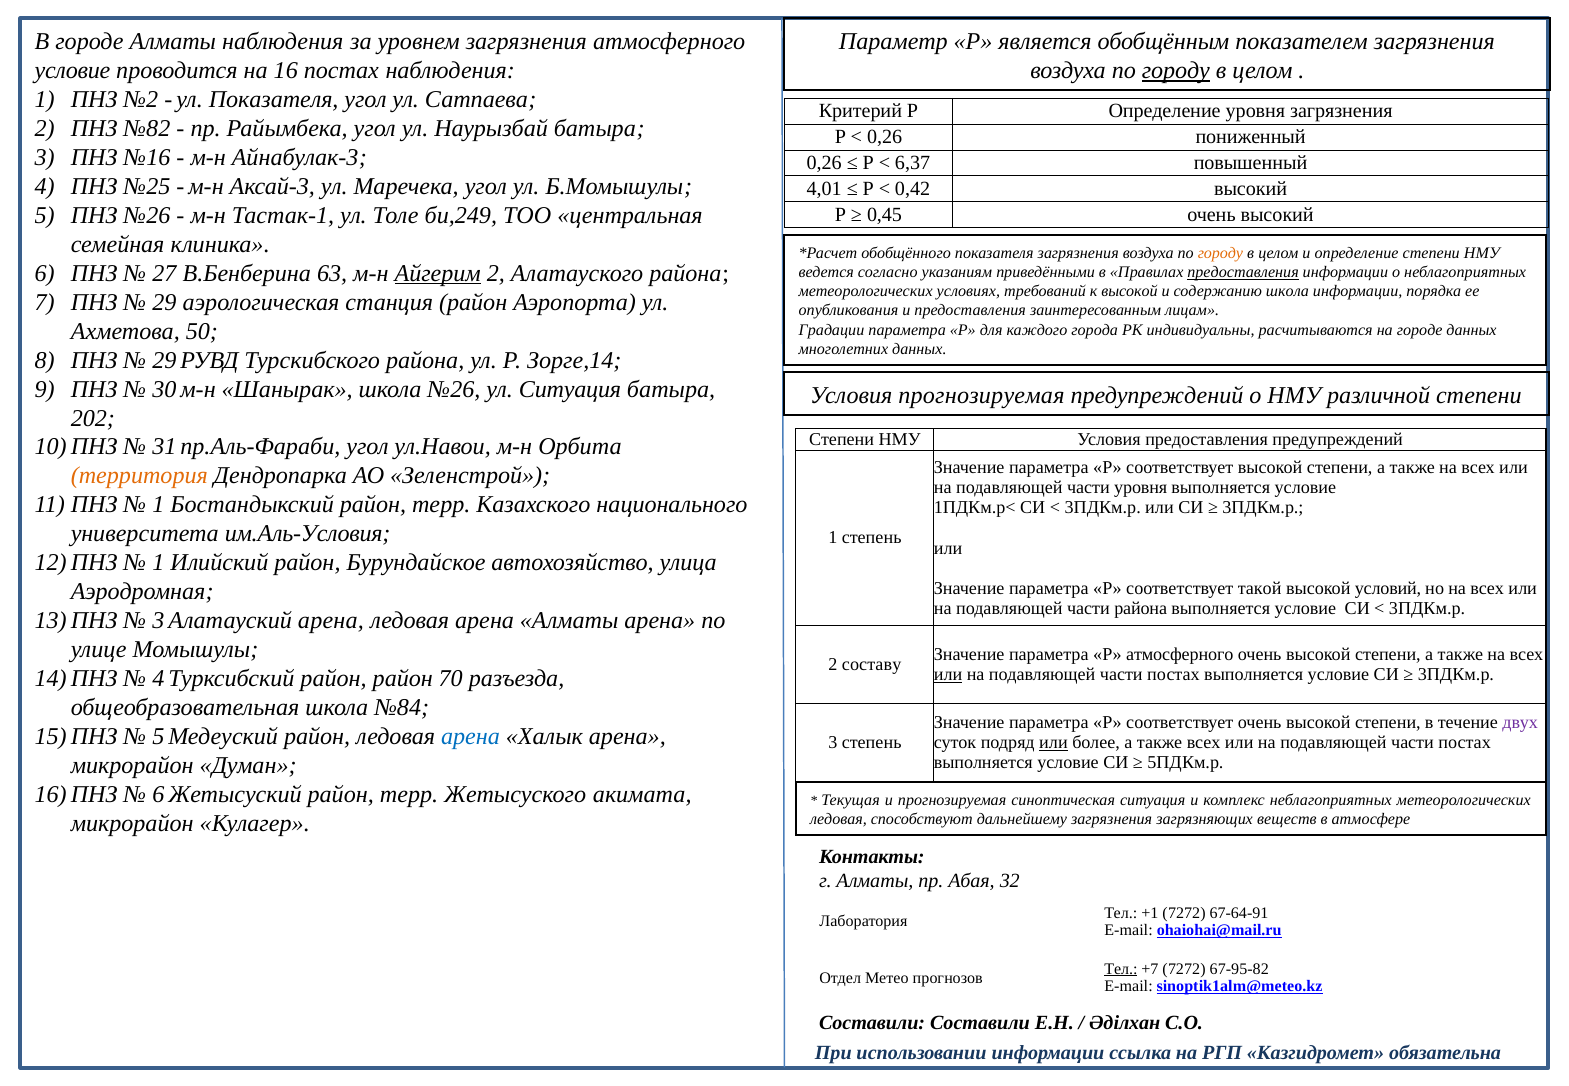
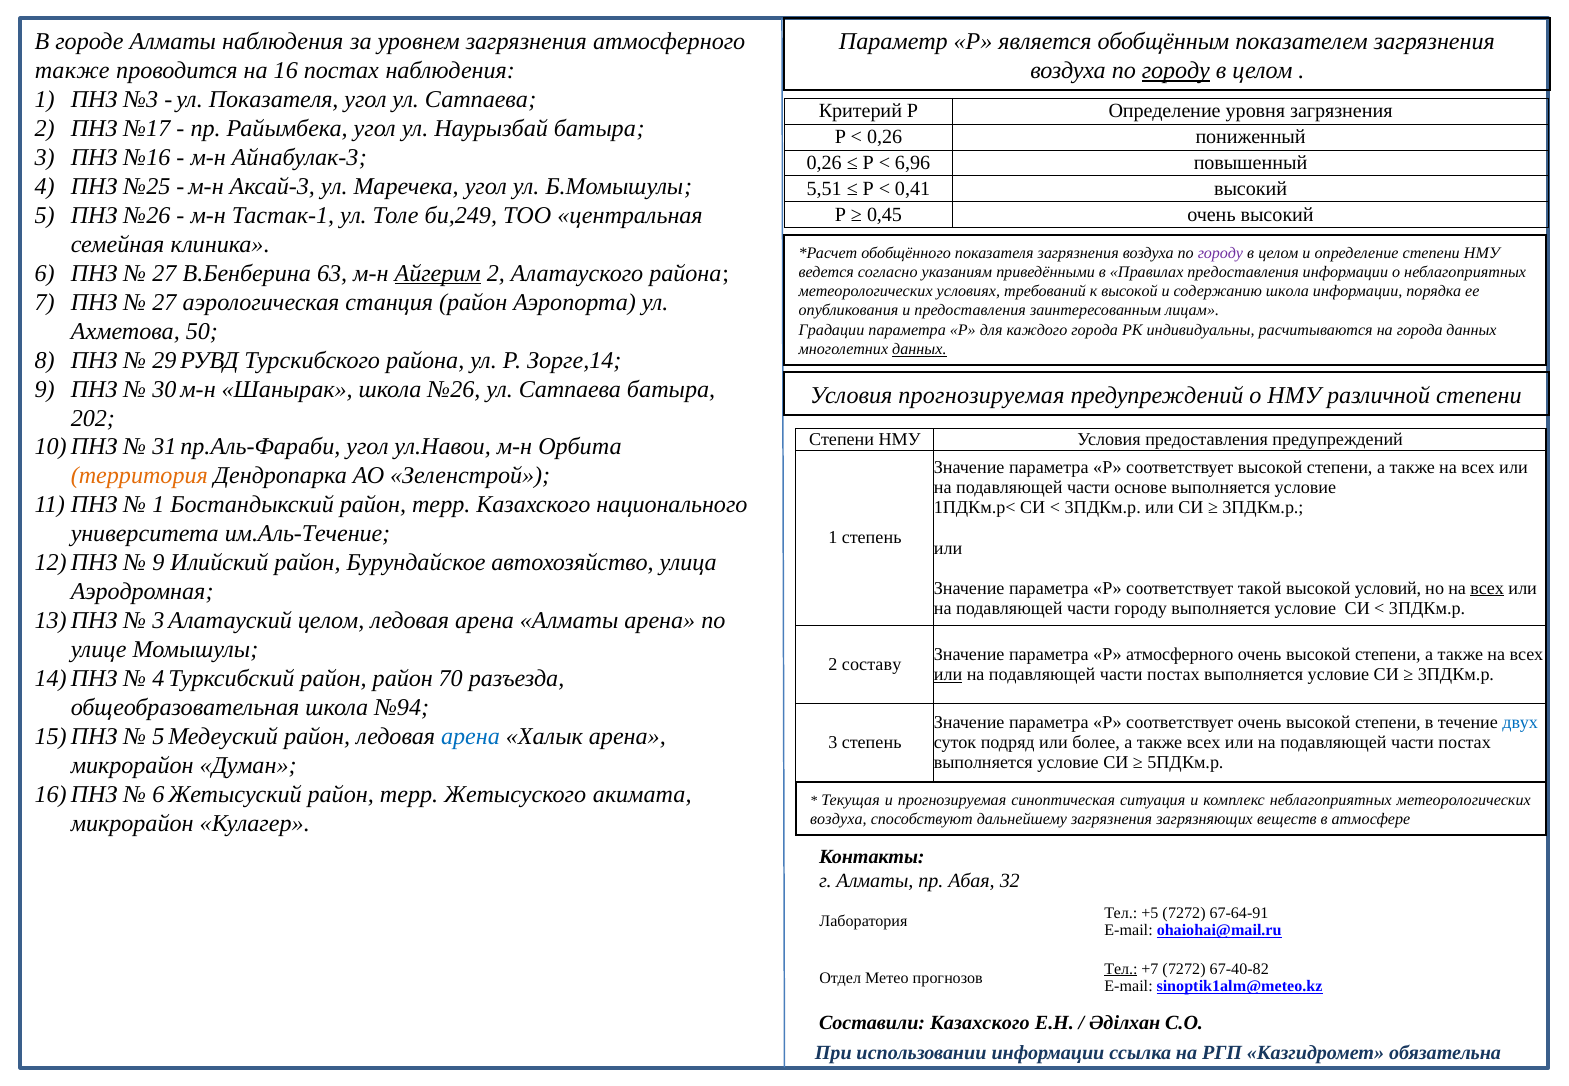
условие: условие -> также (72, 71)
№2: №2 -> №3 (141, 100)
№82: №82 -> №17 (147, 128)
6,37: 6,37 -> 6,96 (913, 163)
4,01: 4,01 -> 5,51 (824, 189)
0,42: 0,42 -> 0,41 (913, 189)
городу colour: orange -> purple (1220, 253)
предоставления underline: present -> none (1243, 272)
29: 29 -> 27 (164, 302)
на городе: городе -> города (1420, 330)
данных underline: none -> present (919, 349)
№26 ул Ситуация: Ситуация -> Сатпаева (570, 389)
части уровня: уровня -> основе (1141, 488)
им.Аль-Условия: им.Аль-Условия -> им.Аль-Течение (307, 534)
1: 1 -> 9 (158, 563)
всех underline: none -> present (1487, 588)
части района: района -> городу (1141, 608)
Алатауский арена: арена -> целом (331, 621)
№84: №84 -> №94 (402, 708)
двух colour: purple -> blue (1520, 723)
или underline: present -> none (1053, 743)
ледовая: ледовая -> воздуха (838, 820)
+1: +1 -> +5 (1150, 913)
67-95-82: 67-95-82 -> 67-40-82 (1239, 969)
Составили Составили: Составили -> Казахского (980, 1023)
